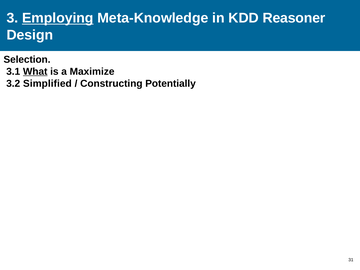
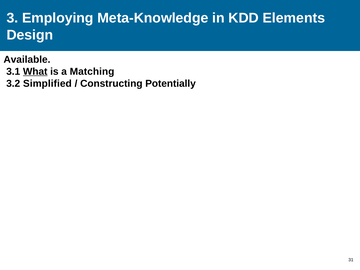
Employing underline: present -> none (58, 18)
Reasoner: Reasoner -> Elements (294, 18)
Selection: Selection -> Available (27, 59)
Maximize: Maximize -> Matching (92, 71)
